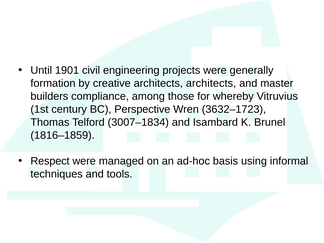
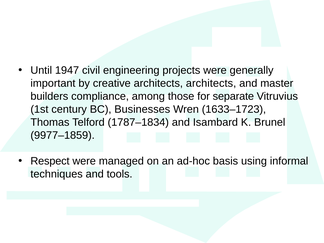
1901: 1901 -> 1947 (67, 70)
formation: formation -> important (53, 83)
whereby: whereby -> separate (233, 96)
Perspective: Perspective -> Businesses (142, 109)
3632–1723: 3632–1723 -> 1633–1723 (234, 109)
3007–1834: 3007–1834 -> 1787–1834 (138, 122)
1816–1859: 1816–1859 -> 9977–1859 (63, 135)
